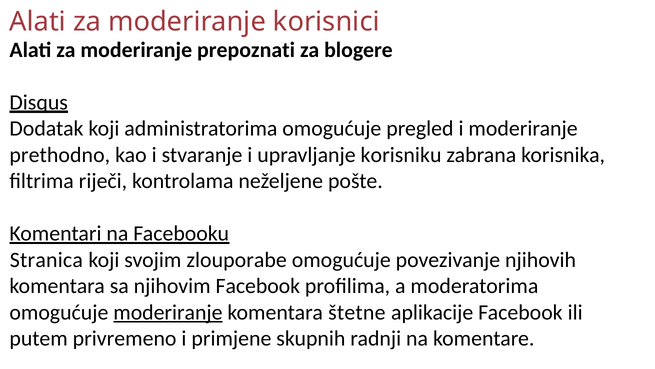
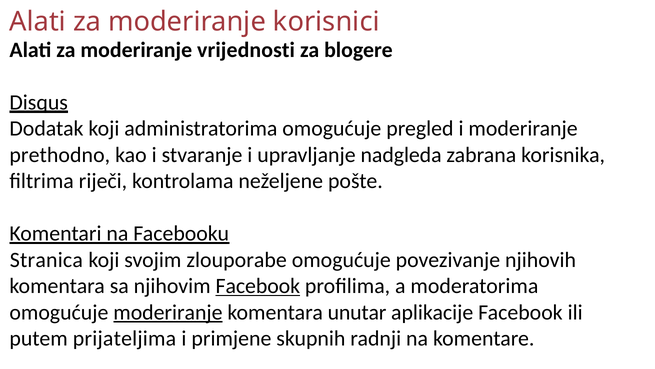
prepoznati: prepoznati -> vrijednosti (246, 50)
korisniku: korisniku -> nadgleda (401, 155)
Facebook underline: none -> present (258, 286)
štetne: štetne -> unutar (357, 312)
privremeno: privremeno -> prijateljima (124, 338)
